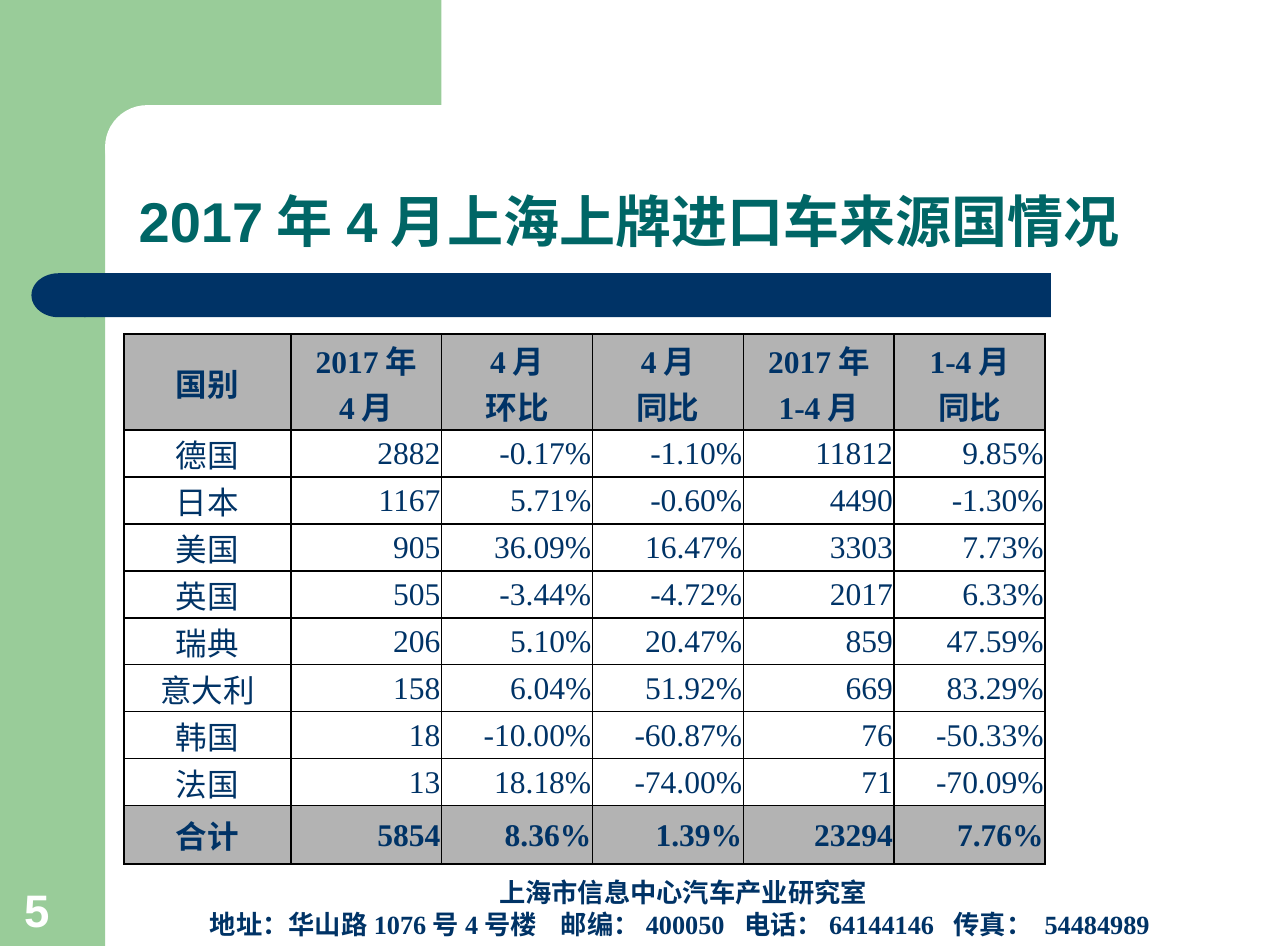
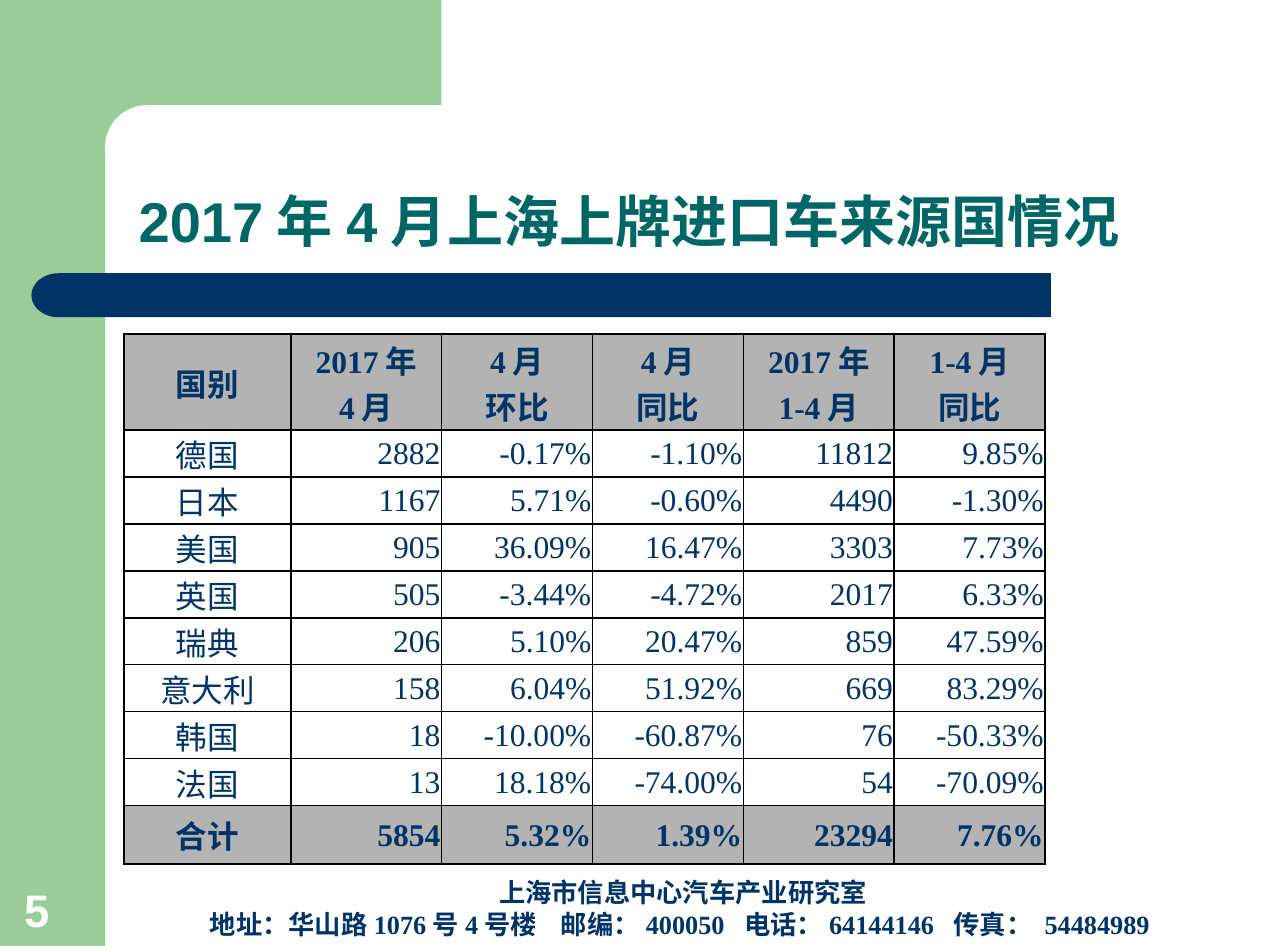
71: 71 -> 54 (877, 783)
8.36%: 8.36% -> 5.32% (548, 836)
